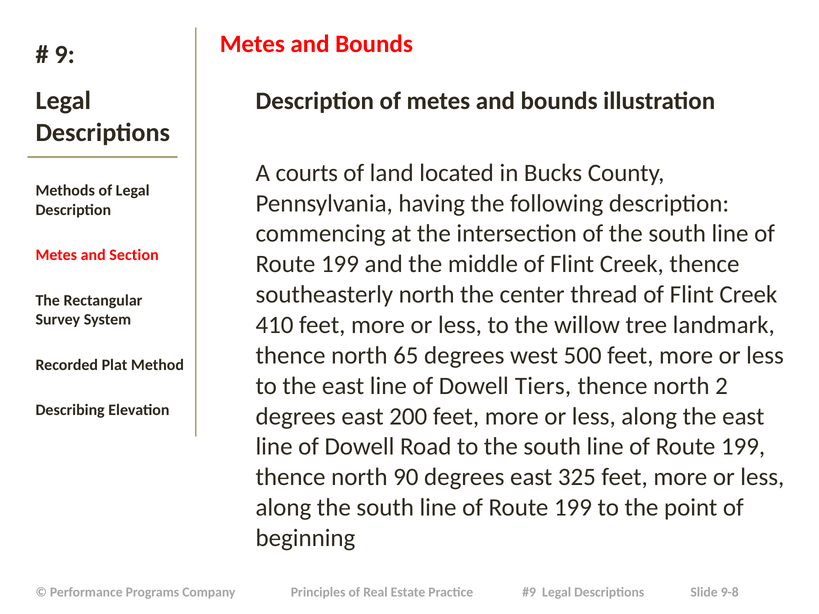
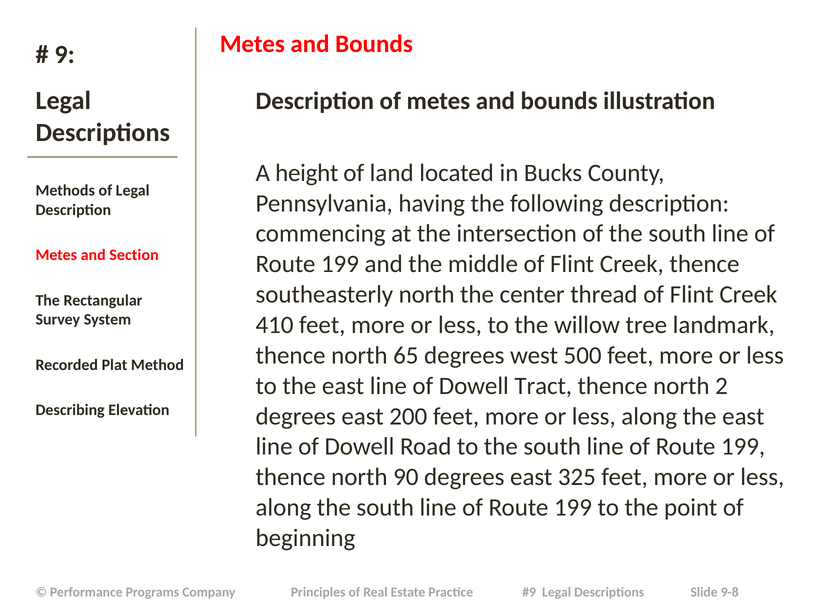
courts: courts -> height (307, 173)
Tiers: Tiers -> Tract (543, 386)
